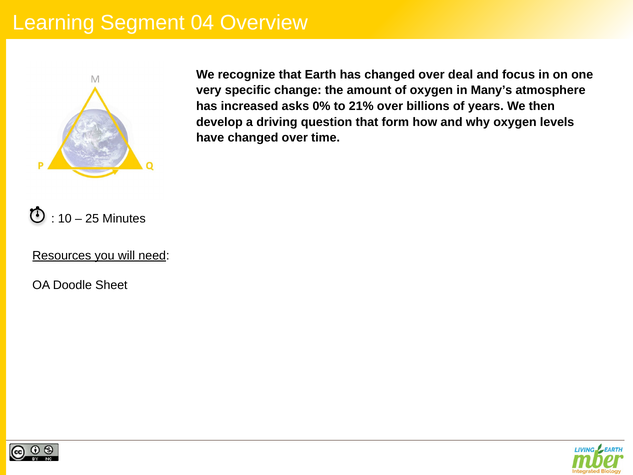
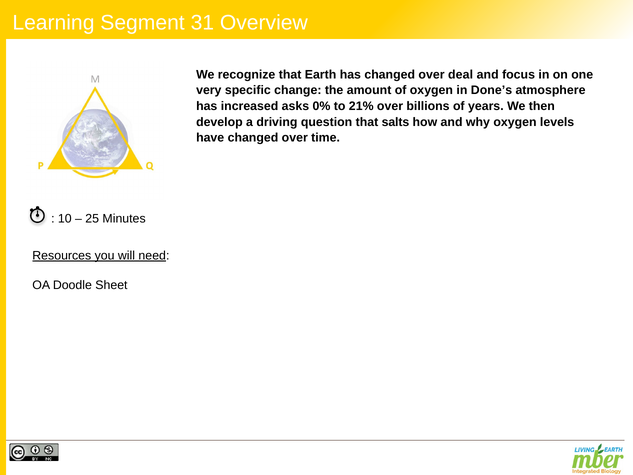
04: 04 -> 31 (202, 23)
Many’s: Many’s -> Done’s (491, 90)
form: form -> salts (395, 122)
